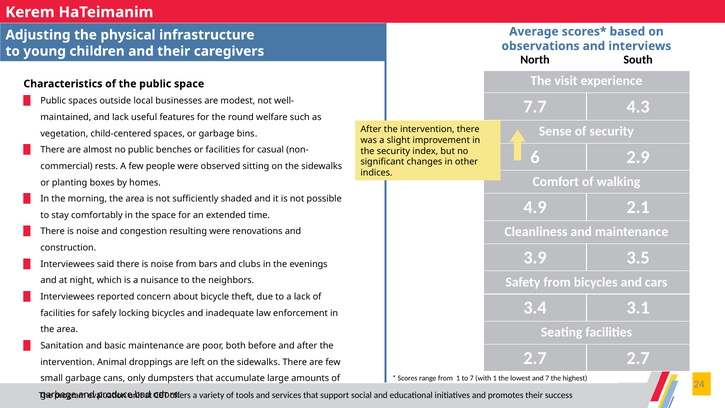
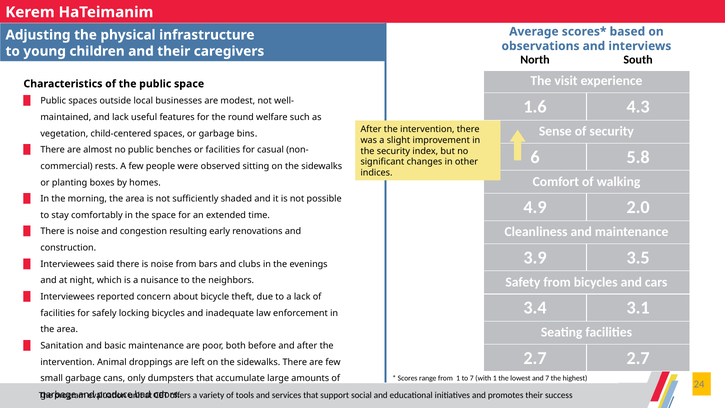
7.7: 7.7 -> 1.6 (535, 107)
2.9: 2.9 -> 5.8 (638, 157)
2.1: 2.1 -> 2.0 (638, 207)
resulting were: were -> early (220, 231)
